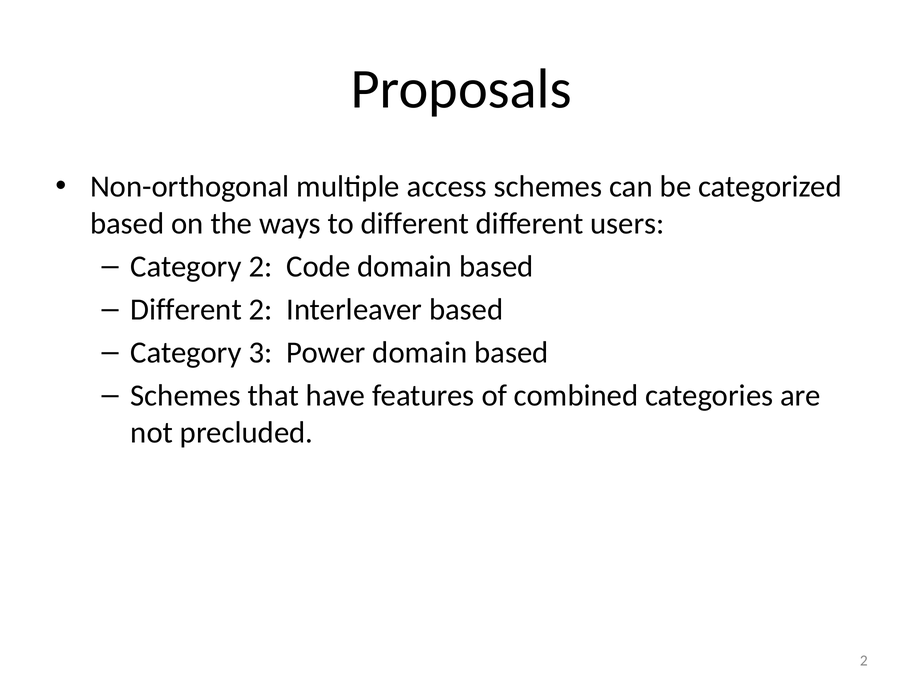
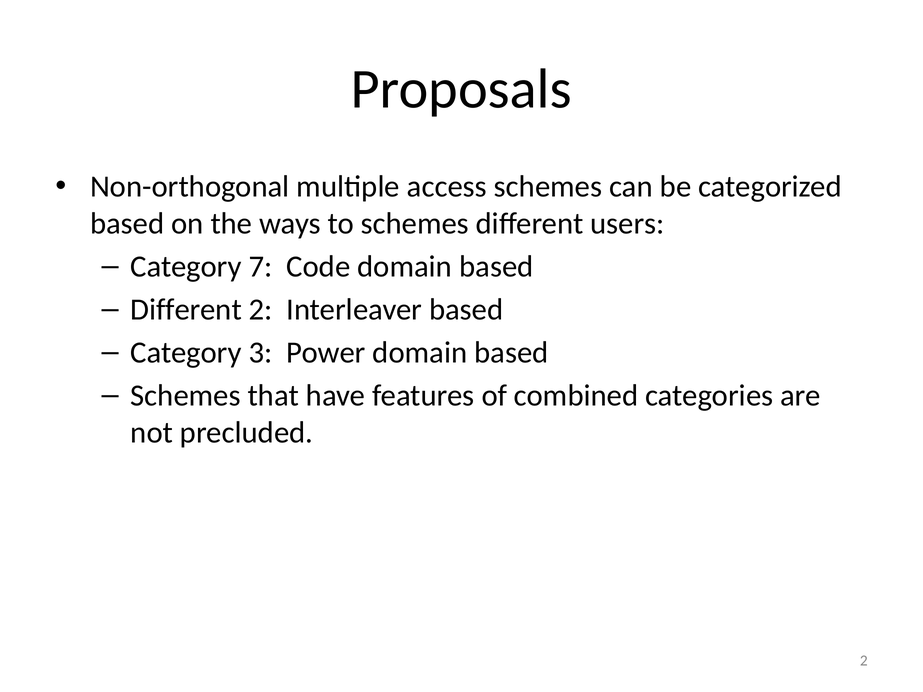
to different: different -> schemes (415, 224)
Category 2: 2 -> 7 (260, 267)
